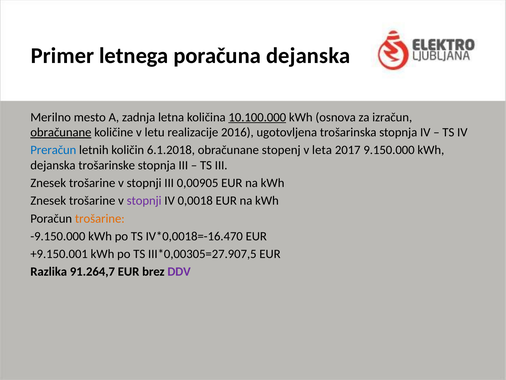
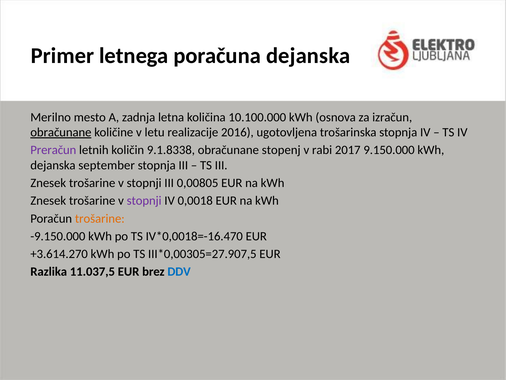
10.100.000 underline: present -> none (257, 117)
Preračun colour: blue -> purple (53, 150)
6.1.2018: 6.1.2018 -> 9.1.8338 (171, 150)
leta: leta -> rabi (322, 150)
trošarinske: trošarinske -> september (107, 165)
0,00905: 0,00905 -> 0,00805 (198, 183)
+9.150.001: +9.150.001 -> +3.614.270 (59, 254)
91.264,7: 91.264,7 -> 11.037,5 (92, 271)
DDV colour: purple -> blue (179, 271)
